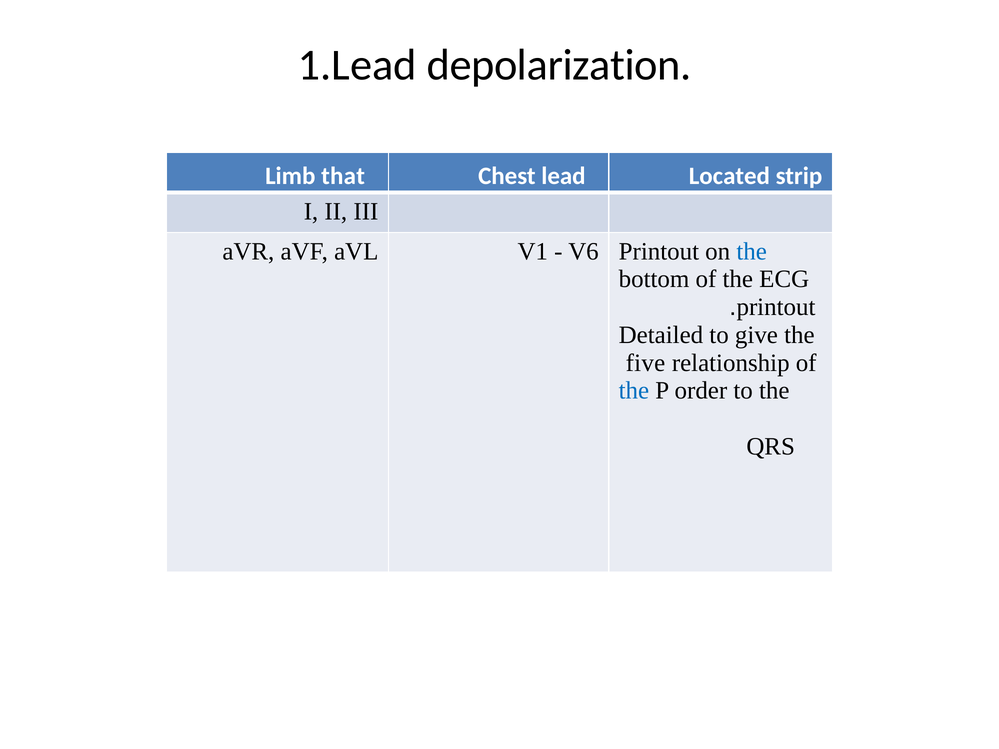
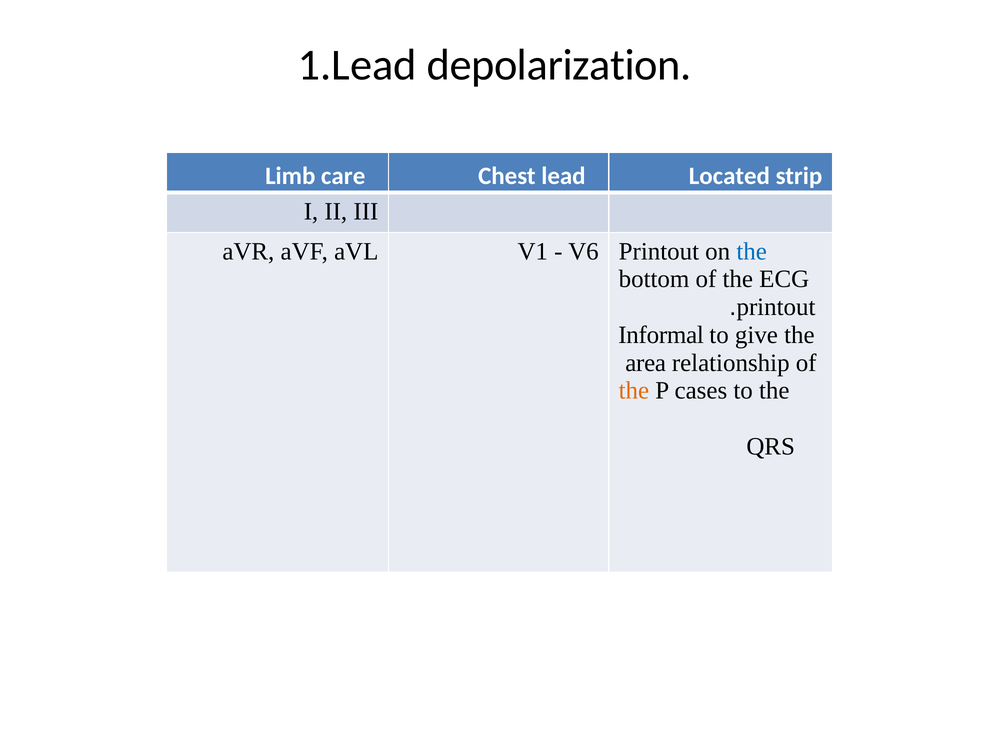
that: that -> care (343, 176)
Detailed: Detailed -> Informal (661, 335)
five: five -> area (646, 363)
the colour: blue -> orange (634, 391)
order: order -> cases (701, 391)
